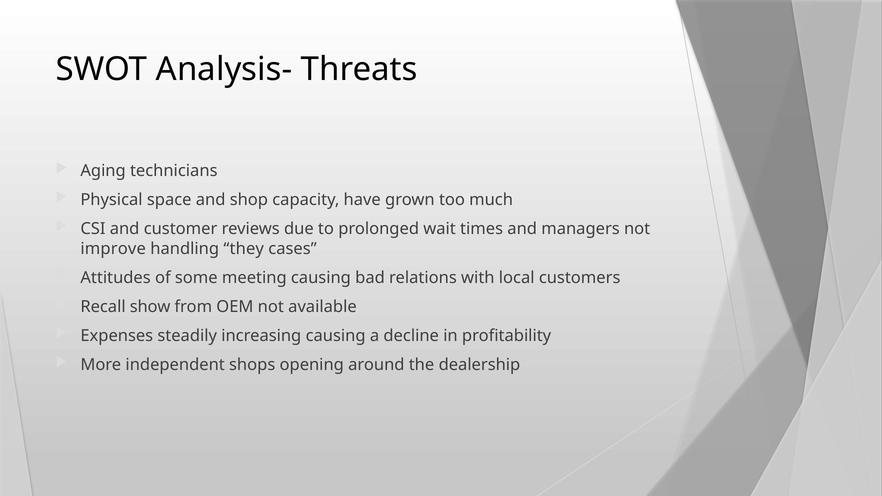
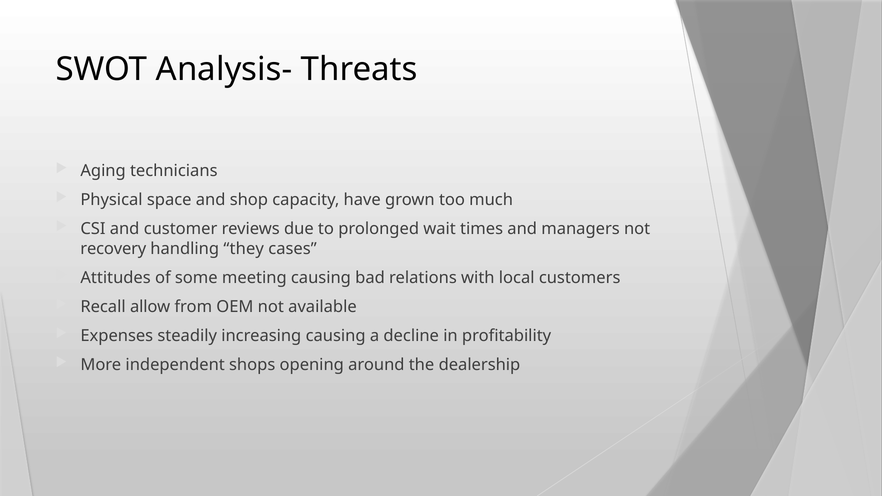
improve: improve -> recovery (113, 249)
show: show -> allow (150, 307)
